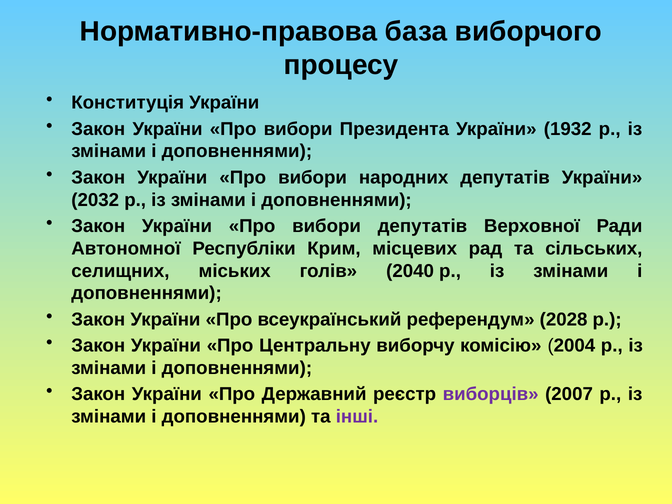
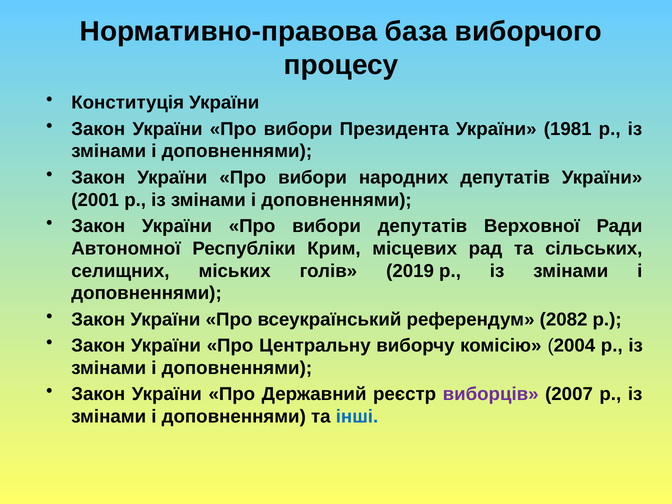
1932: 1932 -> 1981 (568, 129)
2032: 2032 -> 2001 (95, 200)
2040: 2040 -> 2019 (410, 271)
2028: 2028 -> 2082 (564, 319)
інші colour: purple -> blue (357, 416)
